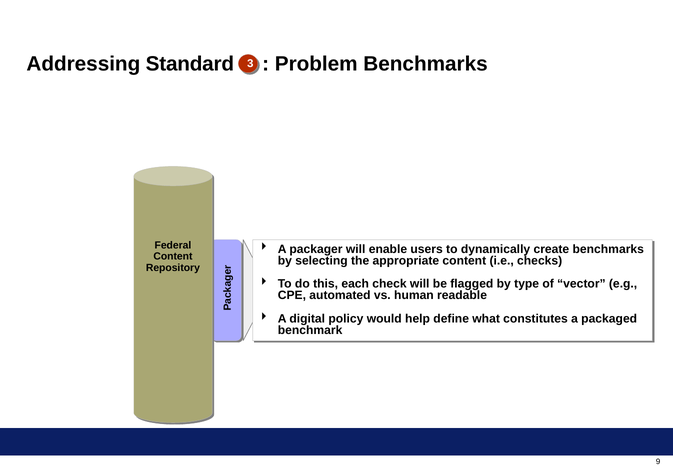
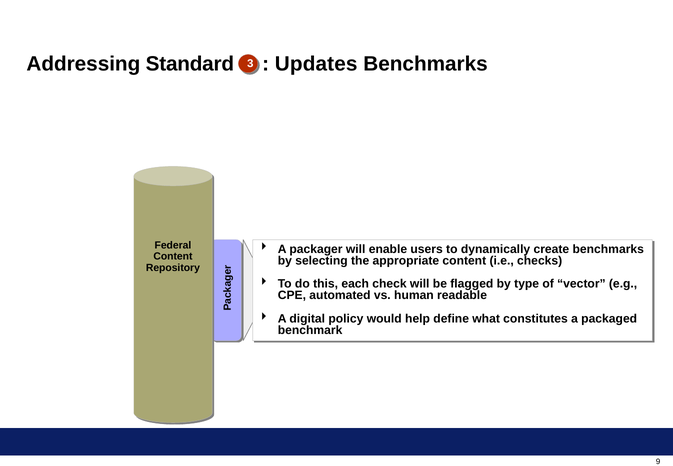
Problem: Problem -> Updates (316, 64)
